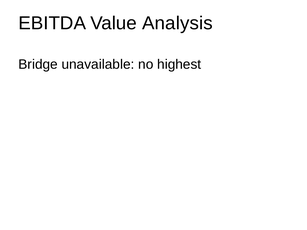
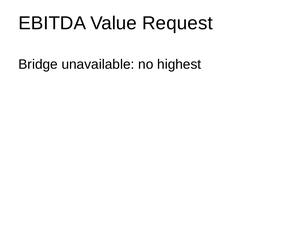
Analysis: Analysis -> Request (177, 23)
